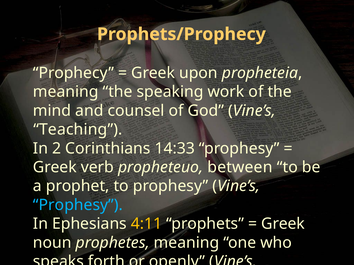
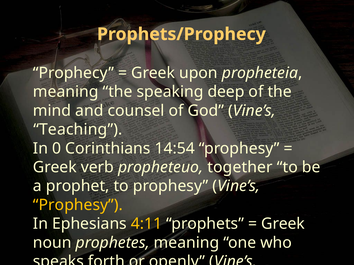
work: work -> deep (226, 92)
2: 2 -> 0 (57, 149)
14:33: 14:33 -> 14:54 (175, 149)
between: between -> together (240, 167)
Prophesy colour: light blue -> yellow (78, 205)
